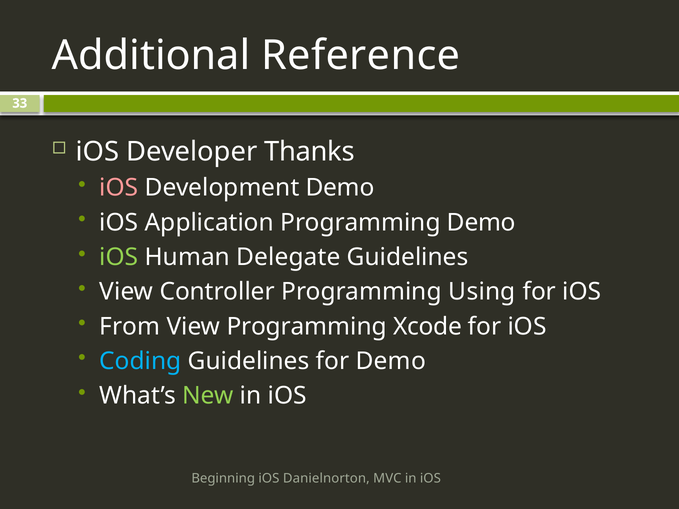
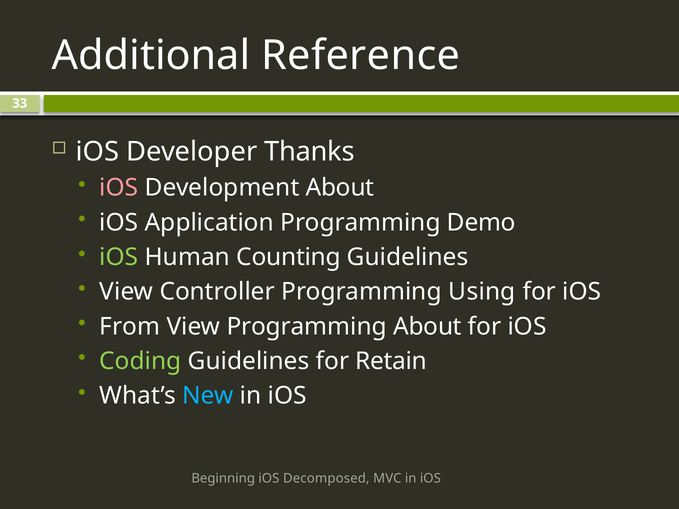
Development Demo: Demo -> About (340, 188)
Delegate: Delegate -> Counting (289, 257)
Programming Xcode: Xcode -> About (427, 327)
Coding colour: light blue -> light green (140, 361)
for Demo: Demo -> Retain (391, 361)
New colour: light green -> light blue (208, 396)
Danielnorton: Danielnorton -> Decomposed (326, 478)
